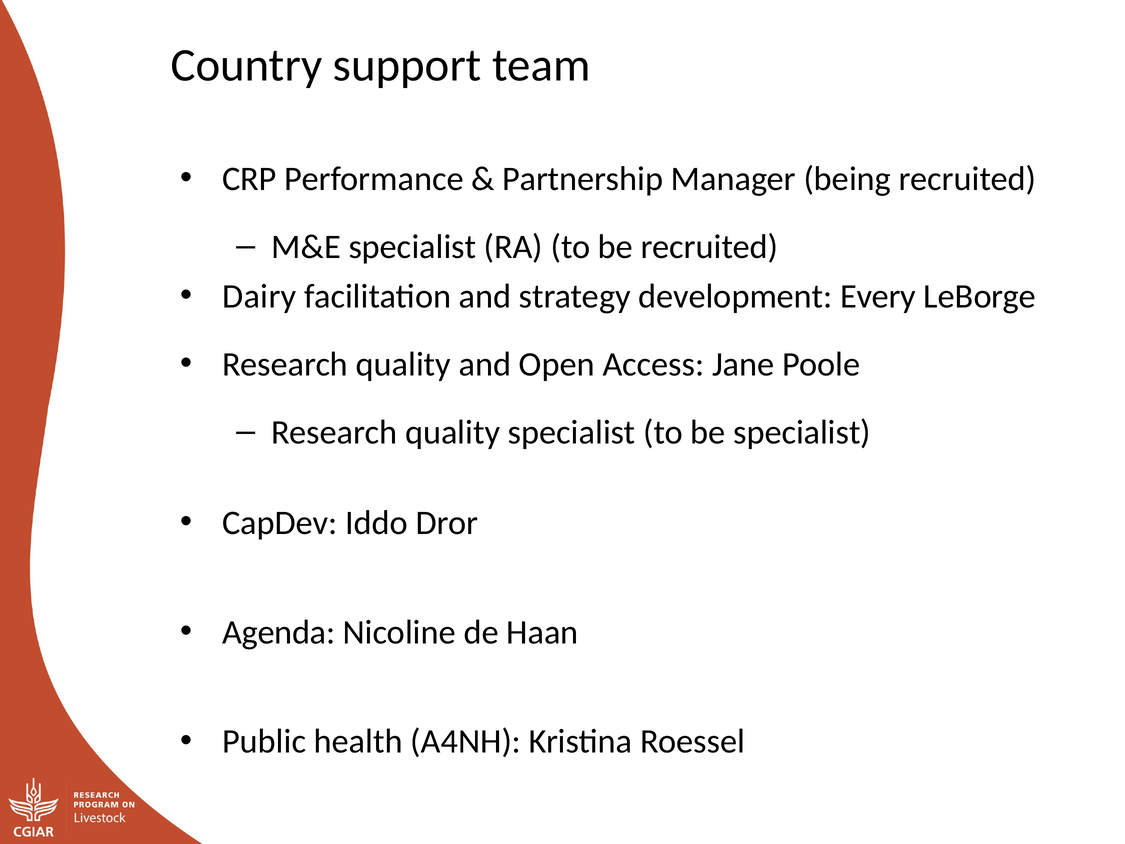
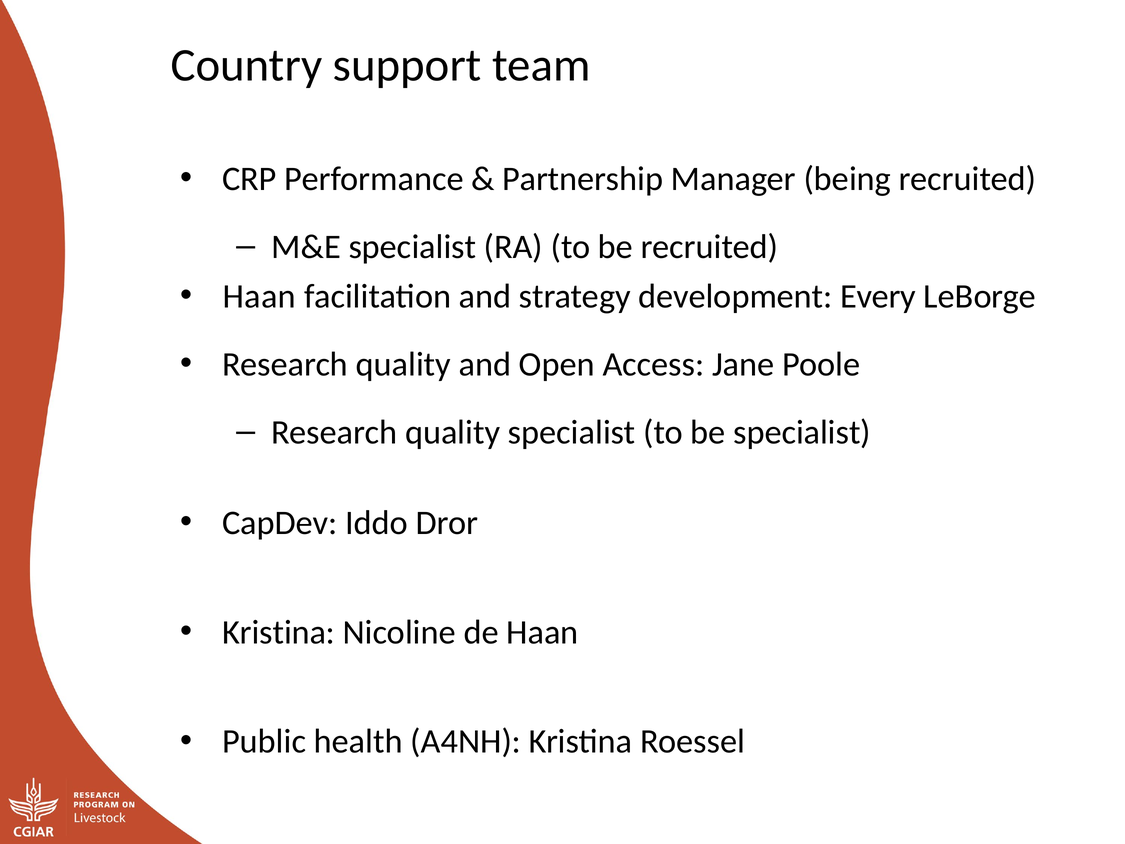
Dairy: Dairy -> Haan (259, 296)
Agenda: Agenda -> Kristina (279, 632)
